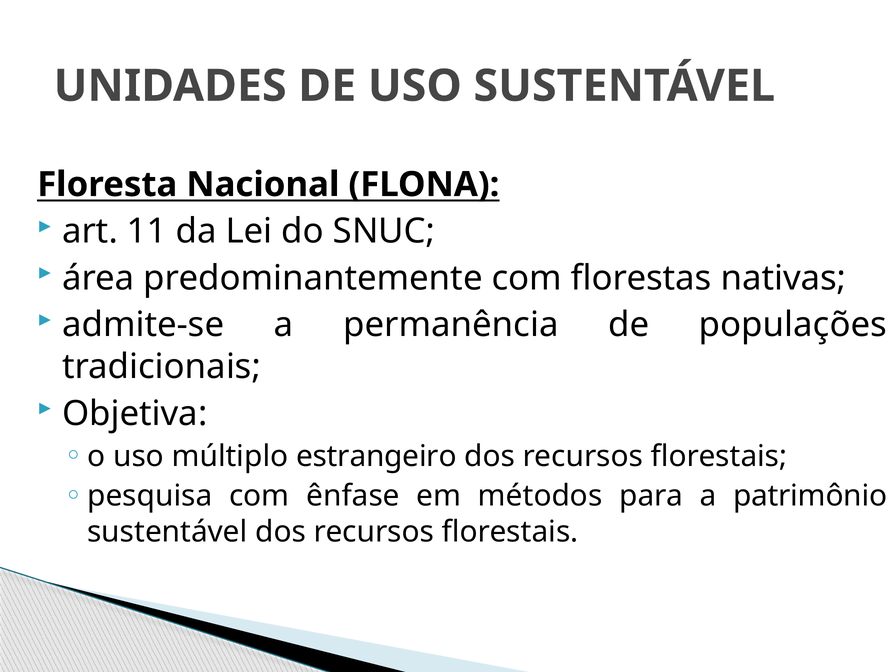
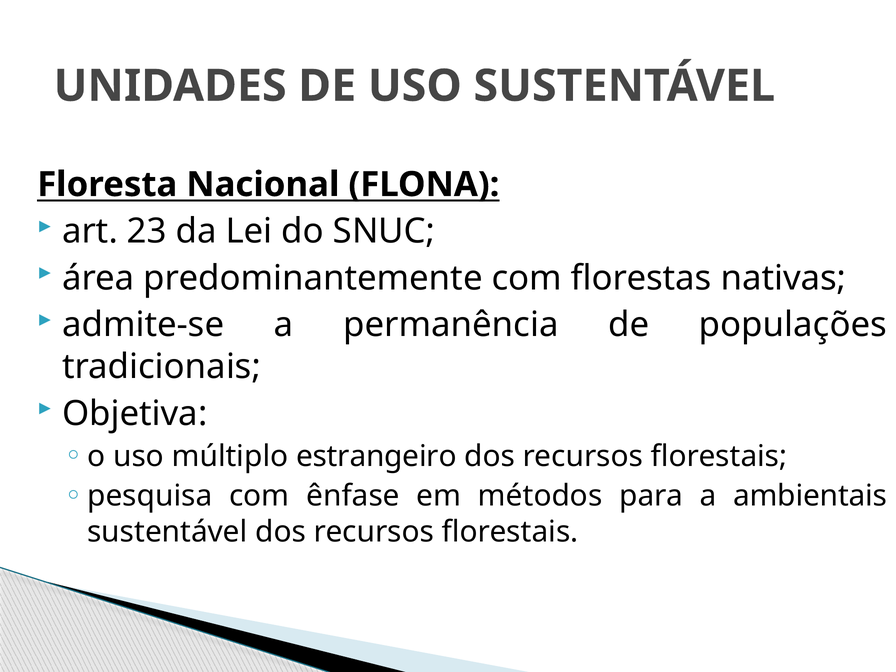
11: 11 -> 23 (147, 231)
patrimônio: patrimônio -> ambientais (810, 496)
